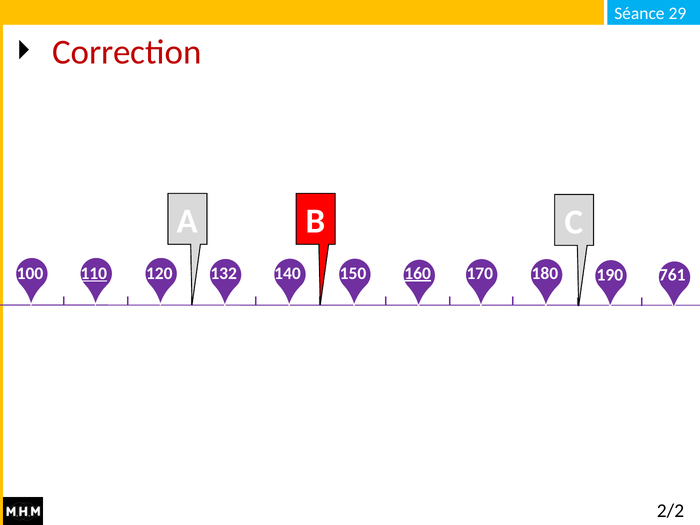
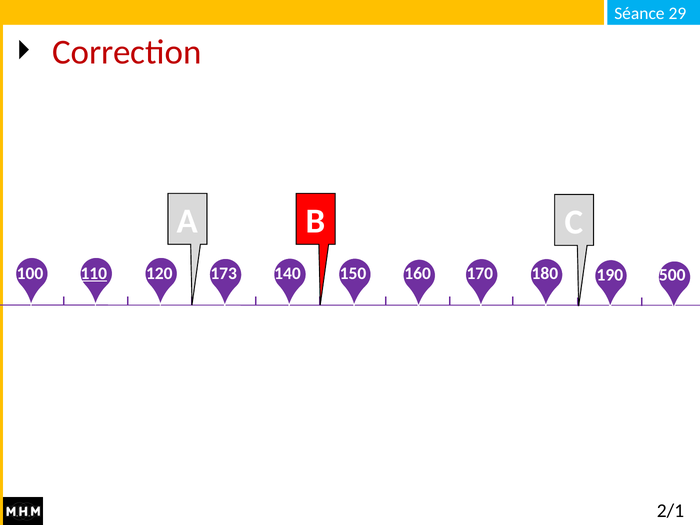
132: 132 -> 173 (224, 273)
160 underline: present -> none (418, 273)
761: 761 -> 500 (672, 275)
2/2: 2/2 -> 2/1 (670, 511)
